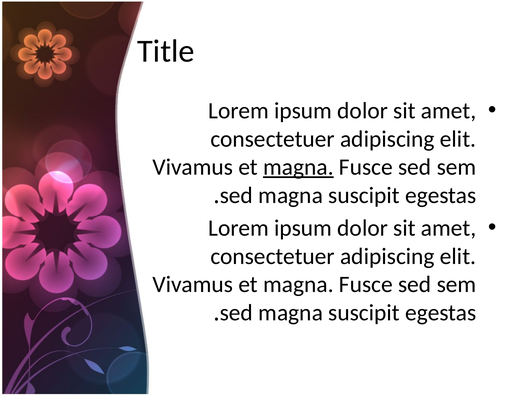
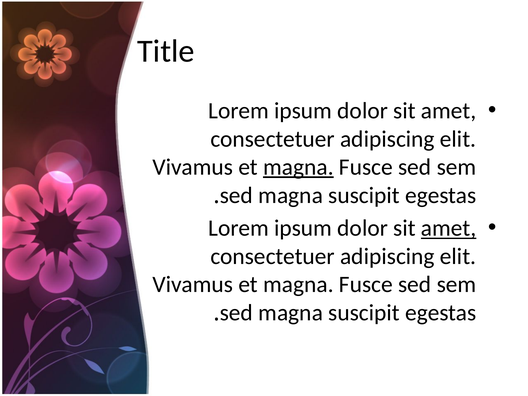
amet underline: none -> present (449, 228)
